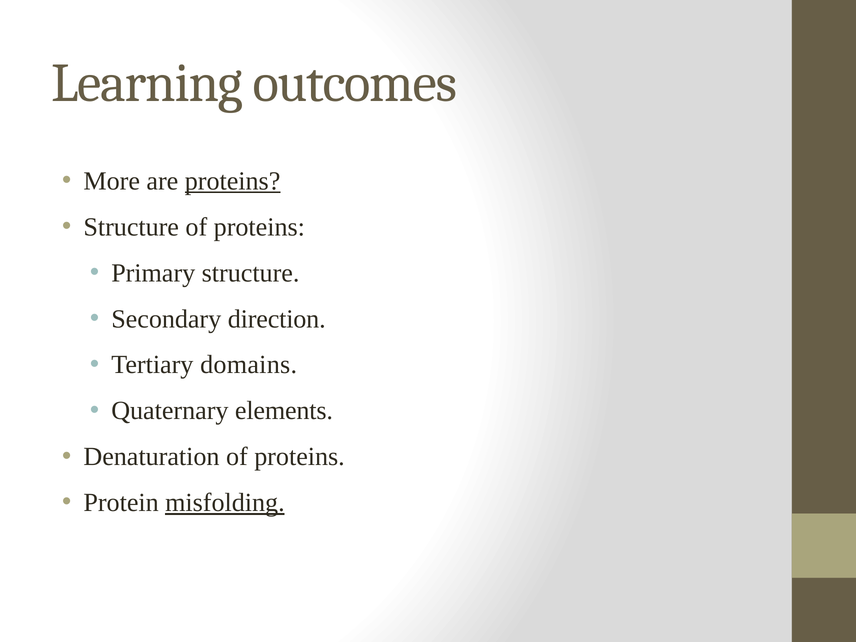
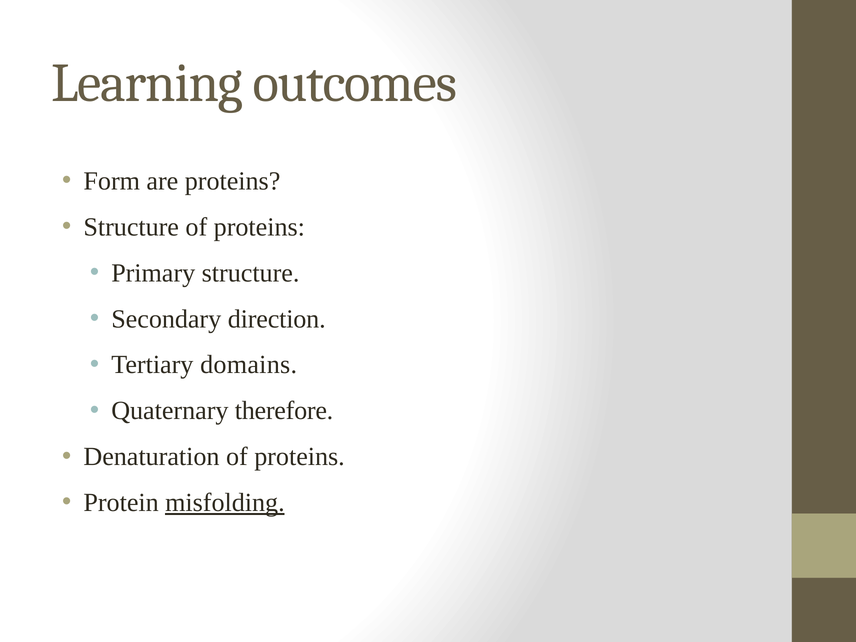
More: More -> Form (112, 181)
proteins underline: present -> none (233, 181)
elements: elements -> therefore (284, 411)
